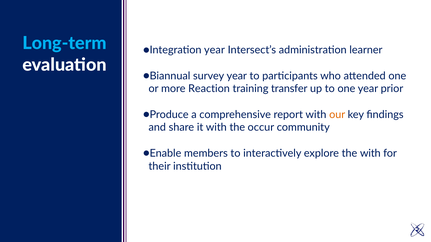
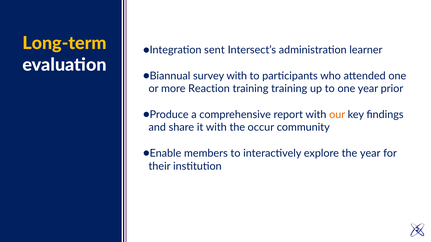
Long-term colour: light blue -> yellow (65, 43)
year: year -> sent (214, 50)
survey year: year -> with (237, 76)
training transfer: transfer -> training (289, 89)
the with: with -> year (370, 154)
